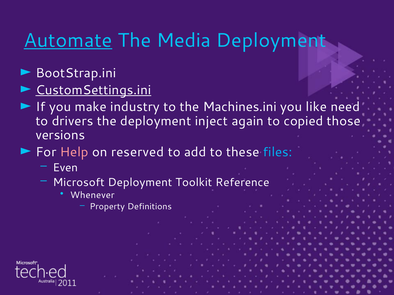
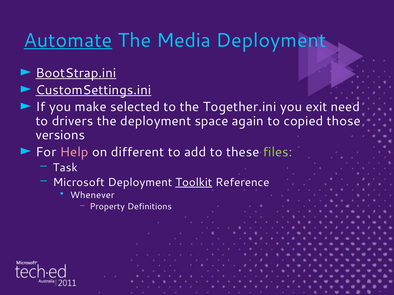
BootStrap.ini underline: none -> present (76, 73)
industry: industry -> selected (135, 107)
Machines.ini: Machines.ini -> Together.ini (240, 107)
like: like -> exit (316, 107)
inject: inject -> space (211, 121)
reserved: reserved -> different (138, 152)
files colour: light blue -> light green (278, 152)
Even: Even -> Task (65, 168)
Toolkit underline: none -> present (194, 183)
